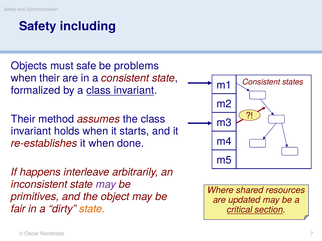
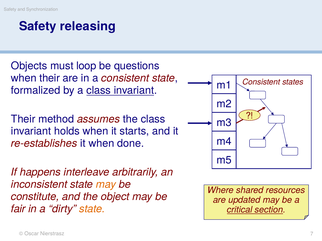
including: including -> releasing (88, 26)
safe: safe -> loop (86, 66)
problems: problems -> questions (137, 66)
may colour: purple -> orange (106, 185)
primitives: primitives -> constitute (35, 197)
